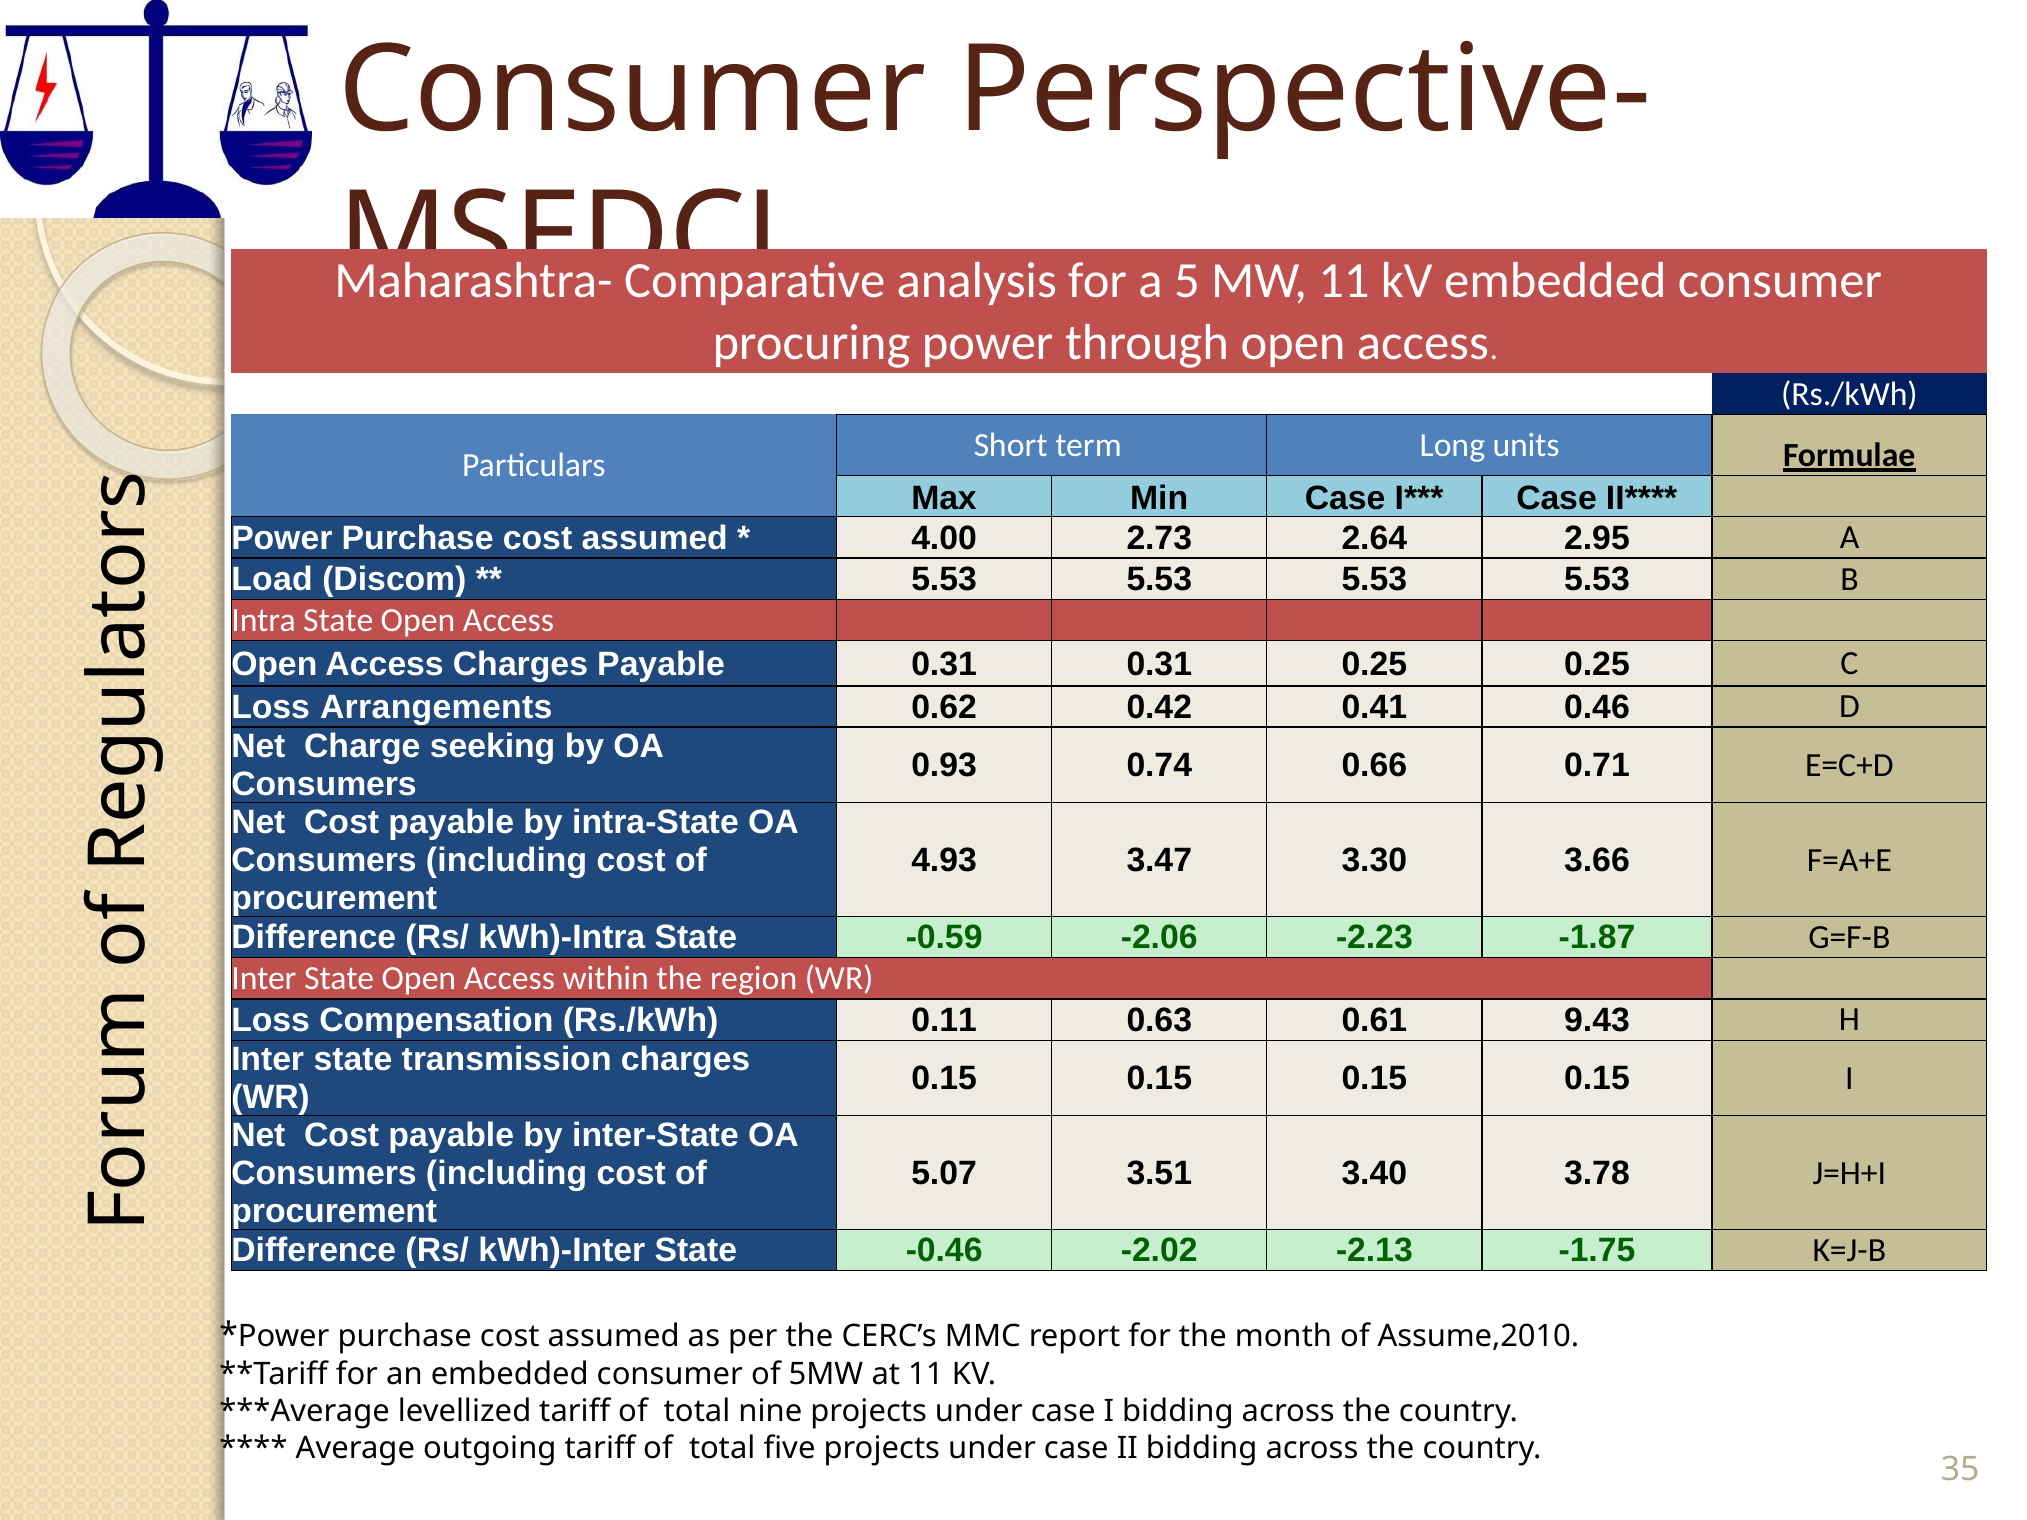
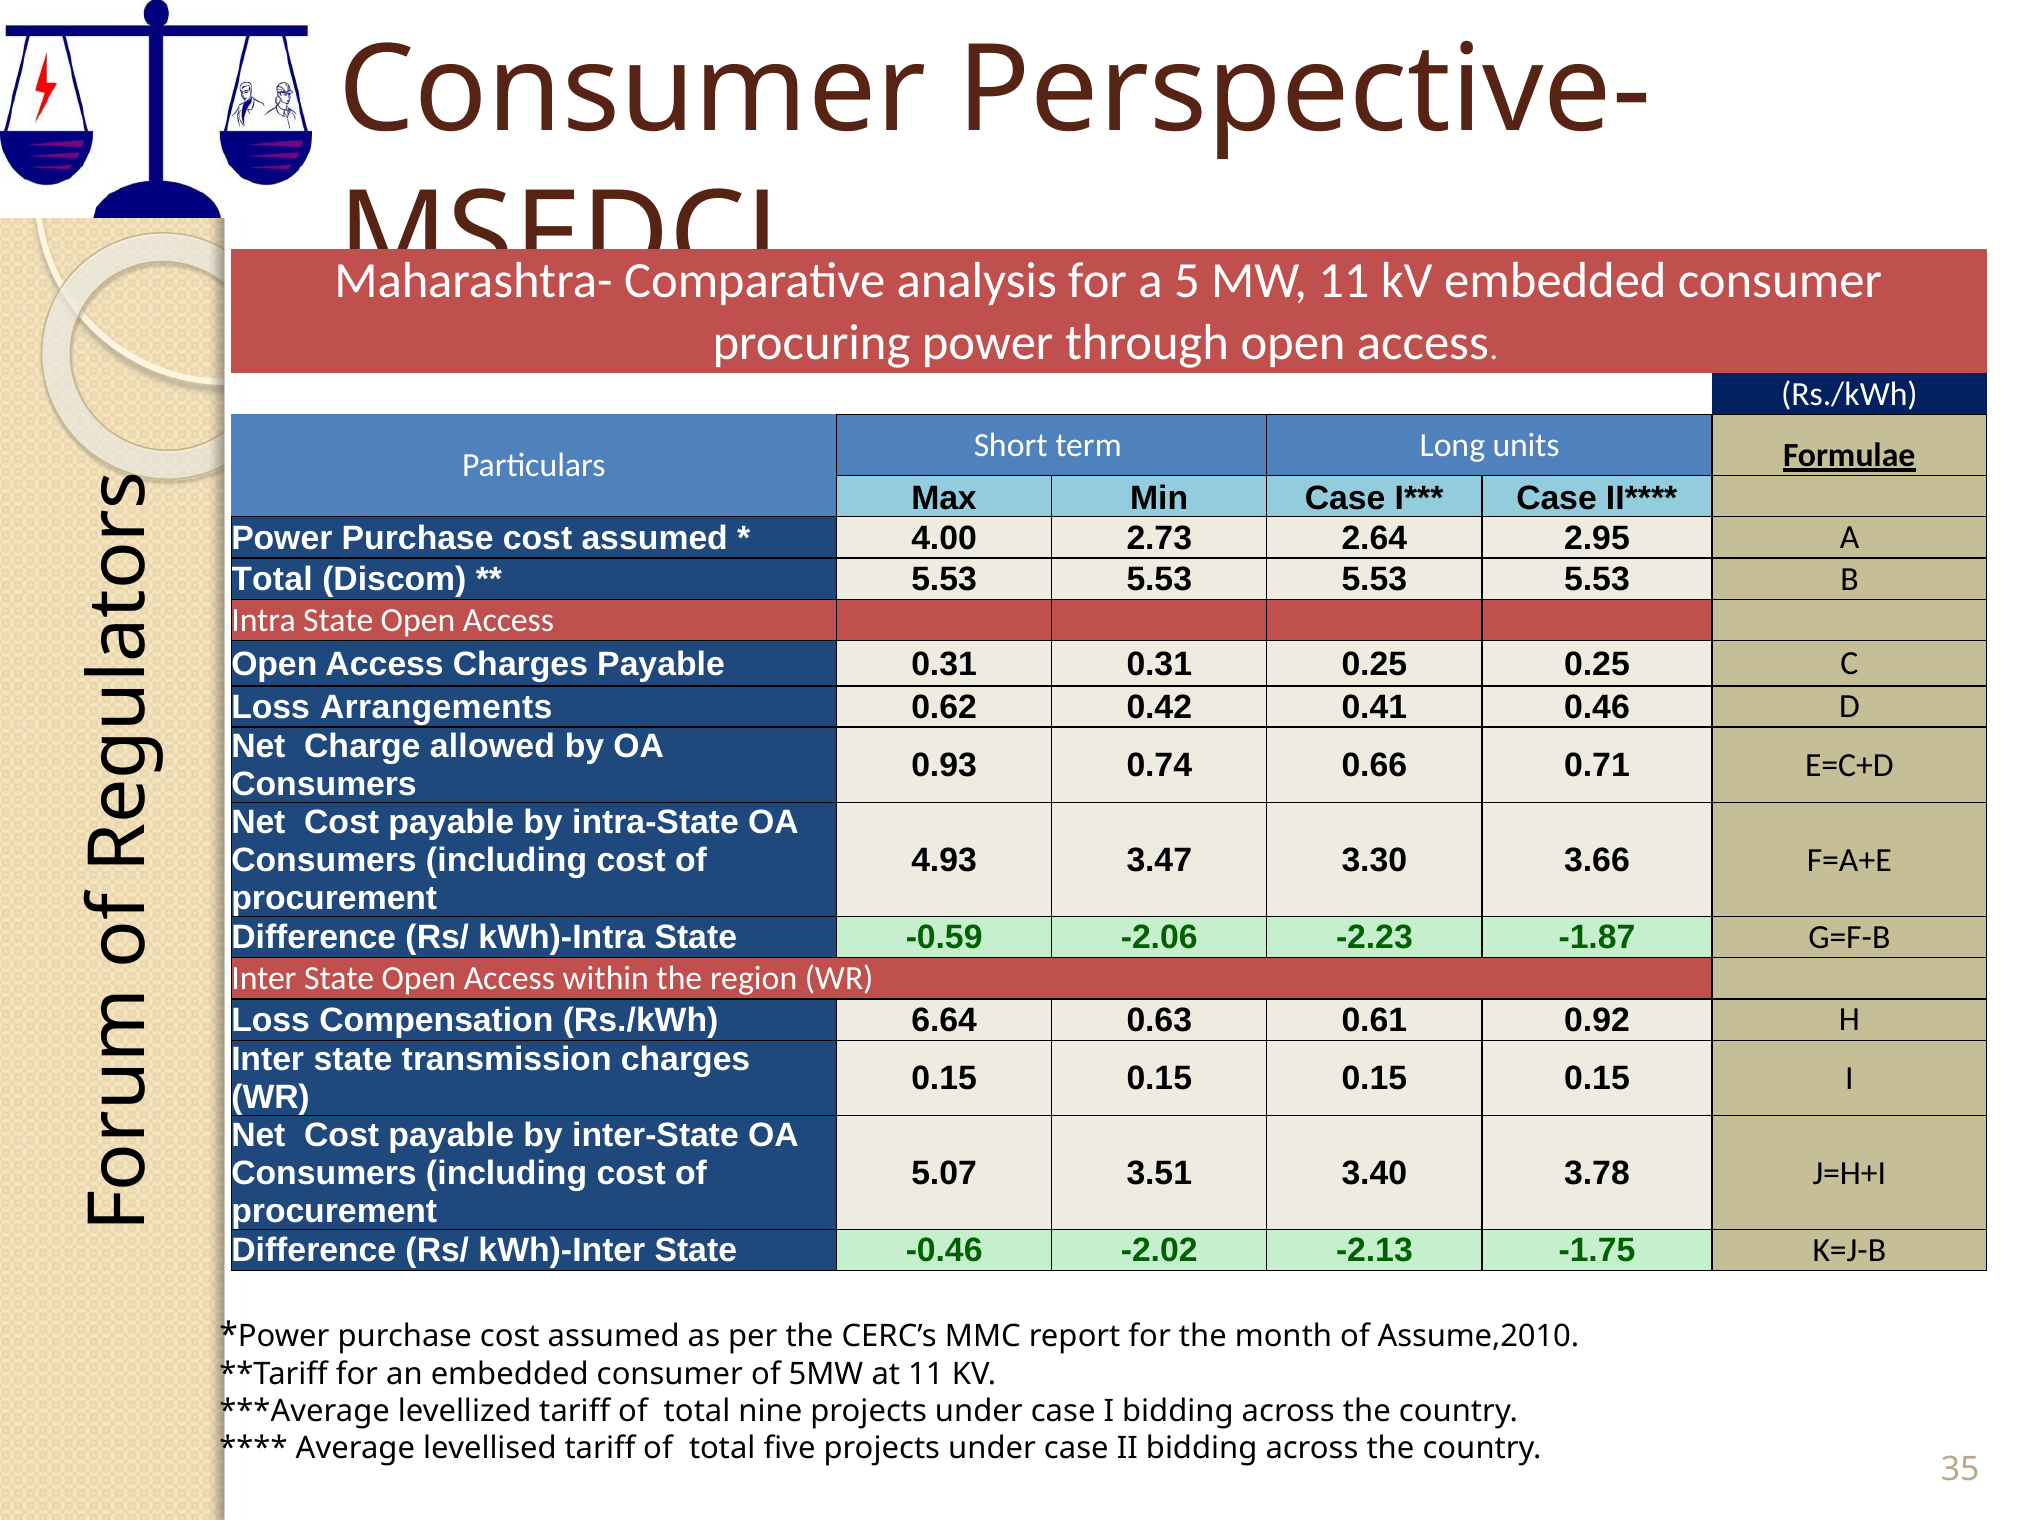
Load: Load -> Total (272, 579)
seeking: seeking -> allowed (492, 747)
0.11: 0.11 -> 6.64 (944, 1020)
9.43: 9.43 -> 0.92 (1597, 1020)
outgoing: outgoing -> levellised (490, 1448)
